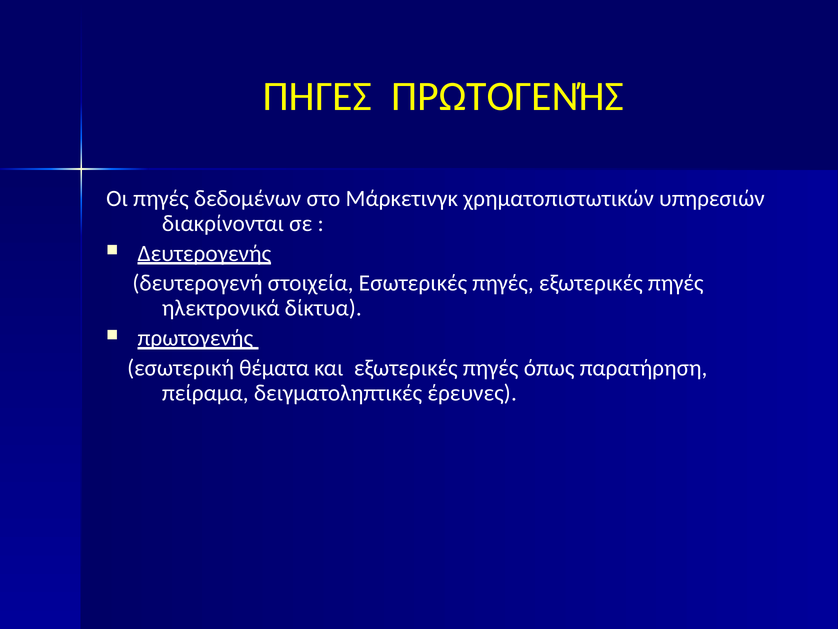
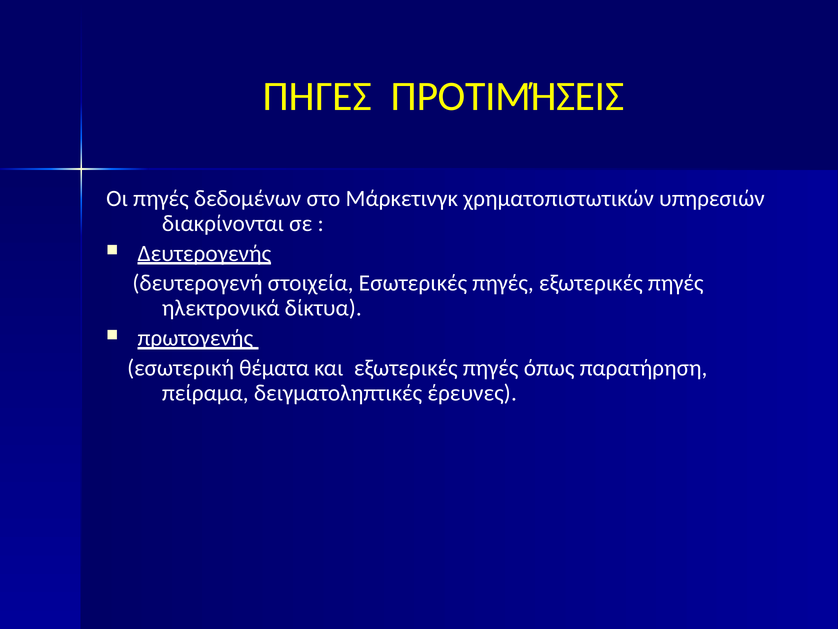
ΠΗΓΕΣ ΠΡΩΤΟΓΕΝΉΣ: ΠΡΩΤΟΓΕΝΉΣ -> ΠΡΟΤΙΜΉΣΕΙΣ (508, 96)
